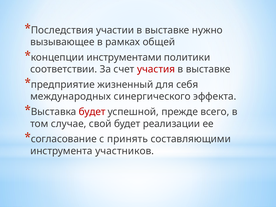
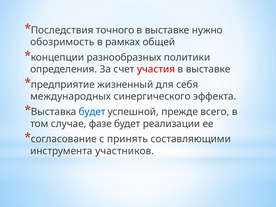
участии: участии -> точного (115, 30)
вызывающее: вызывающее -> обозримость (62, 42)
инструментами: инструментами -> разнообразных (124, 57)
соответствии: соответствии -> определения (64, 69)
будет colour: red -> blue (92, 112)
свой: свой -> фазе (100, 124)
